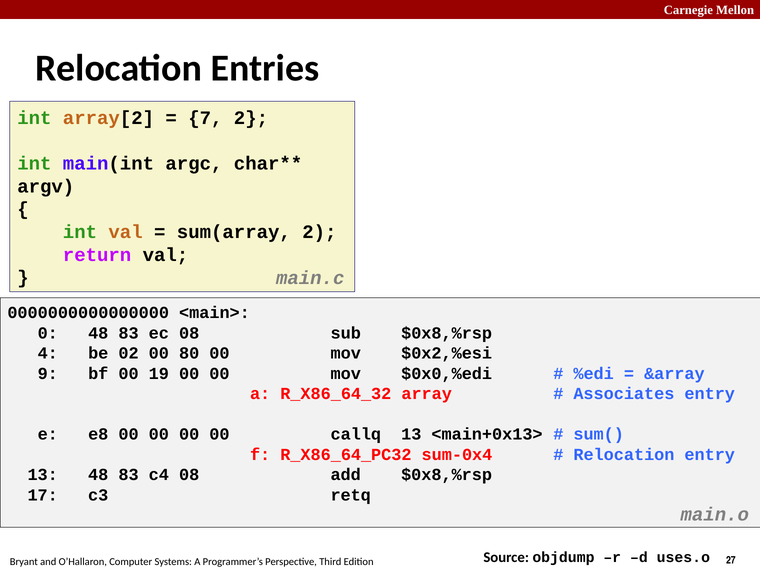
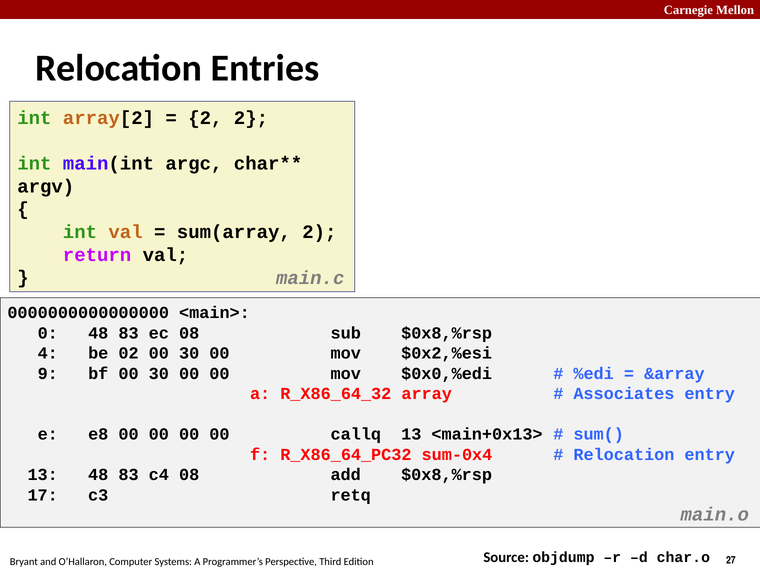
7: 7 -> 2 (205, 118)
02 00 80: 80 -> 30 (189, 353)
bf 00 19: 19 -> 30 (159, 374)
uses.o: uses.o -> char.o (683, 557)
